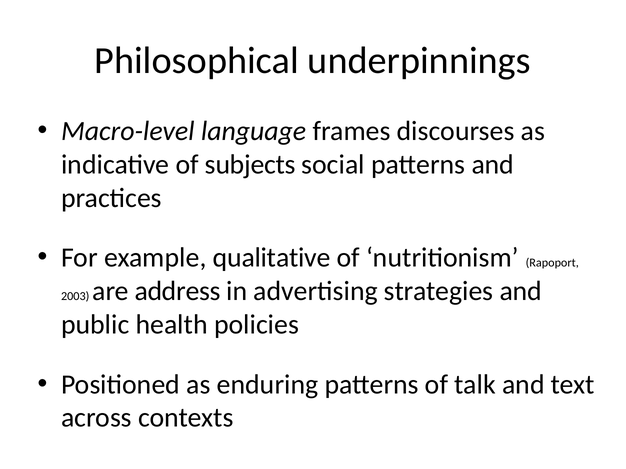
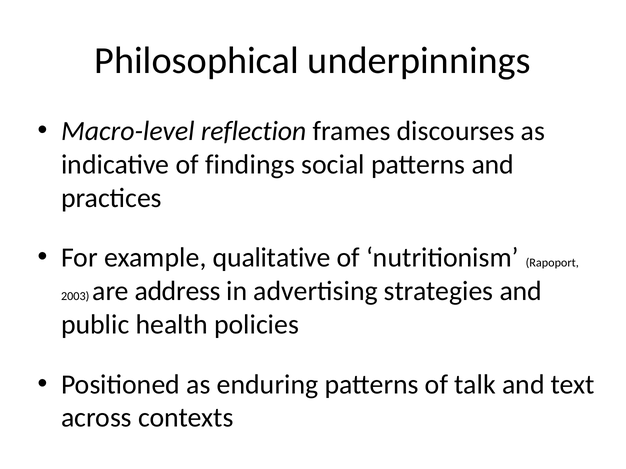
language: language -> reflection (254, 131)
subjects: subjects -> findings (250, 165)
